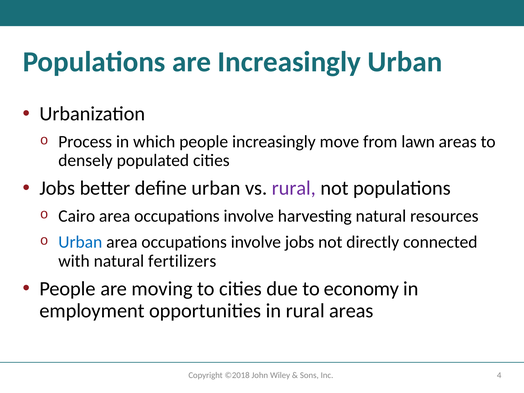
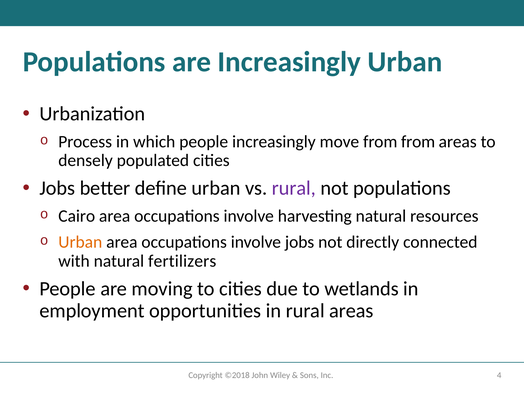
from lawn: lawn -> from (418, 142)
Urban colour: blue -> orange (80, 242)
economy: economy -> wetlands (362, 289)
